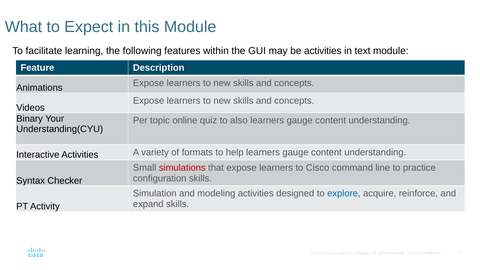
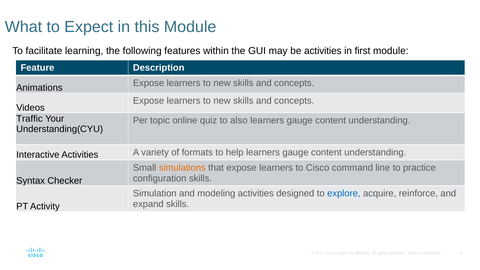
text: text -> first (363, 51)
Binary: Binary -> Traffic (30, 119)
simulations colour: red -> orange (182, 168)
